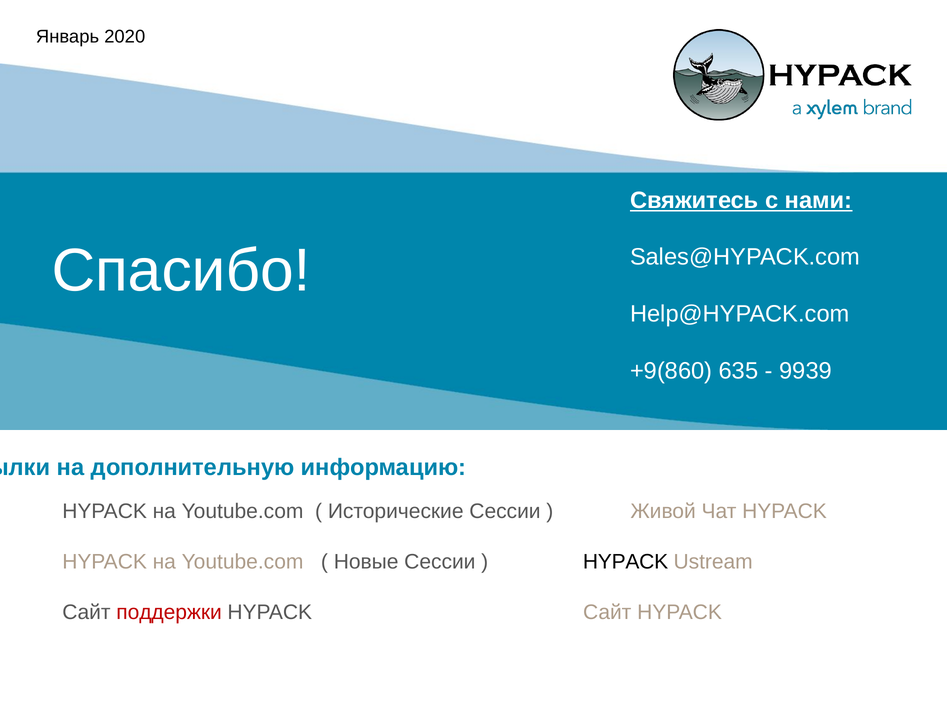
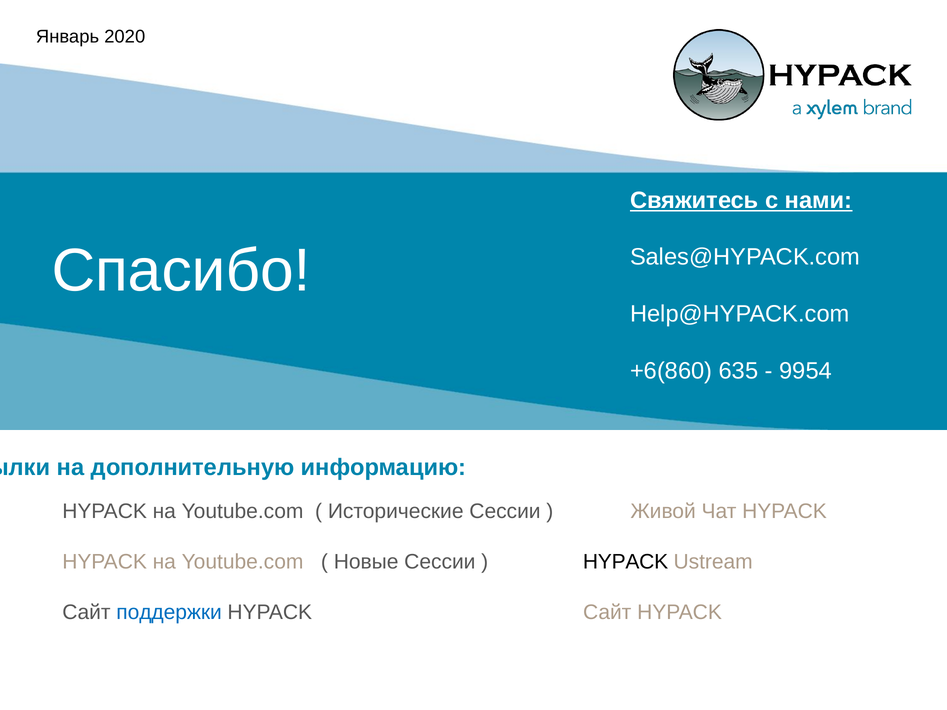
+9(860: +9(860 -> +6(860 (671, 371)
9939: 9939 -> 9954 (806, 371)
поддержки colour: red -> blue (169, 612)
